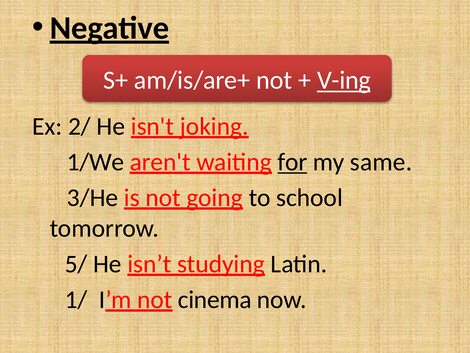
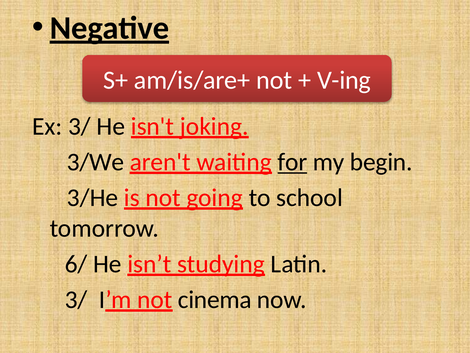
V-ing underline: present -> none (344, 80)
Ex 2/: 2/ -> 3/ (79, 126)
1/We: 1/We -> 3/We (96, 162)
same: same -> begin (381, 162)
5/: 5/ -> 6/ (76, 264)
1/: 1/ -> 3/ (76, 299)
